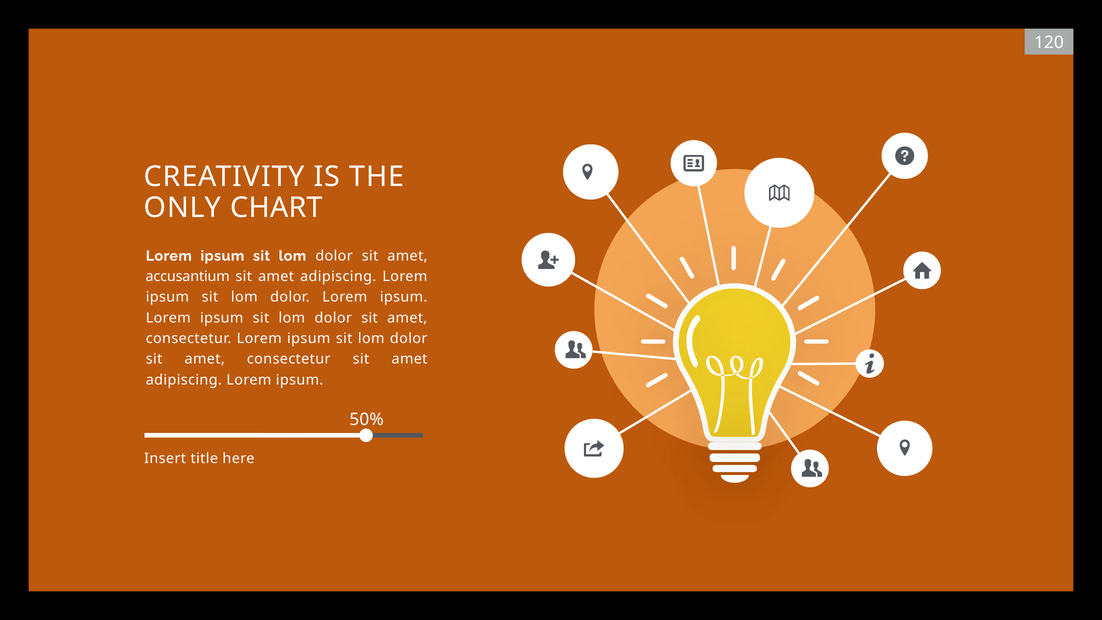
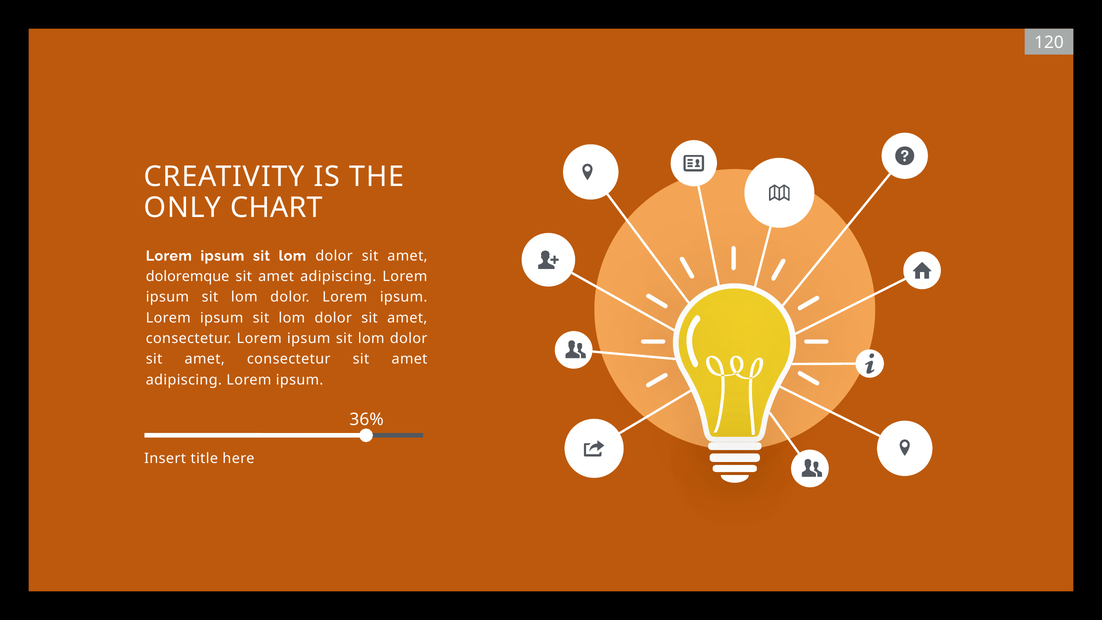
accusantium: accusantium -> doloremque (188, 277)
50%: 50% -> 36% (367, 419)
